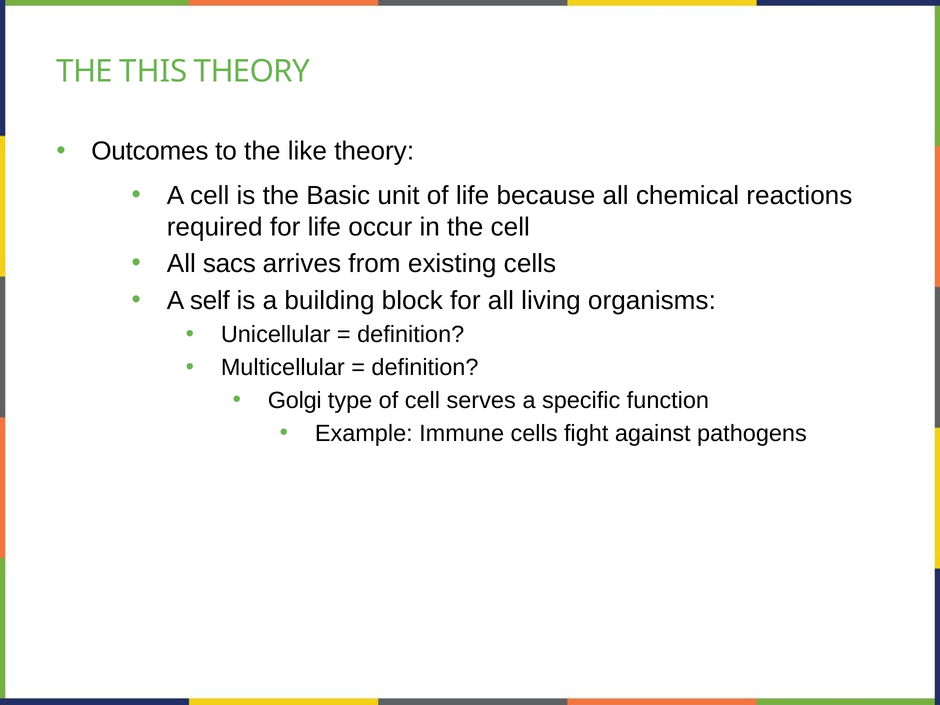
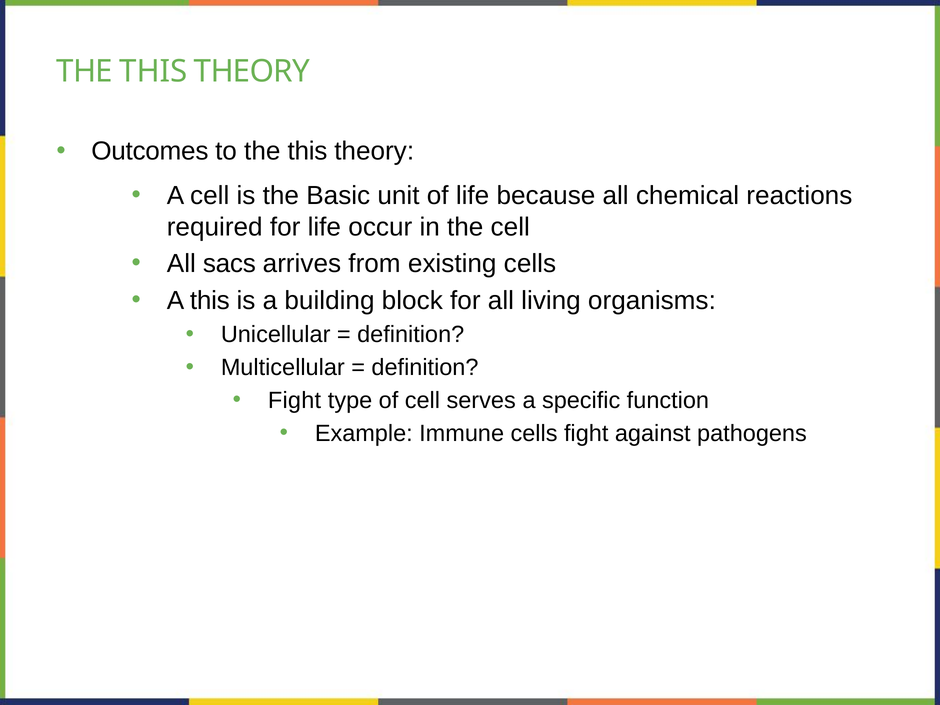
to the like: like -> this (307, 151)
A self: self -> this (210, 300)
Golgi: Golgi -> Fight (295, 400)
